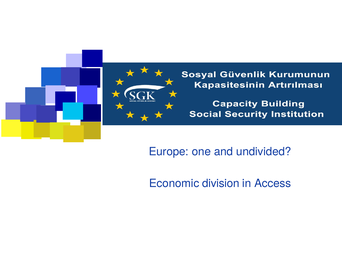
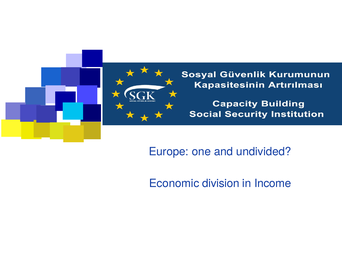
Access: Access -> Income (273, 184)
